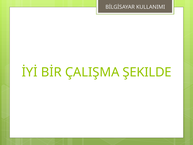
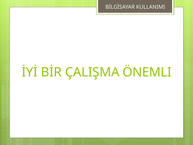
ŞEKILDE: ŞEKILDE -> ÖNEMLI (147, 72)
